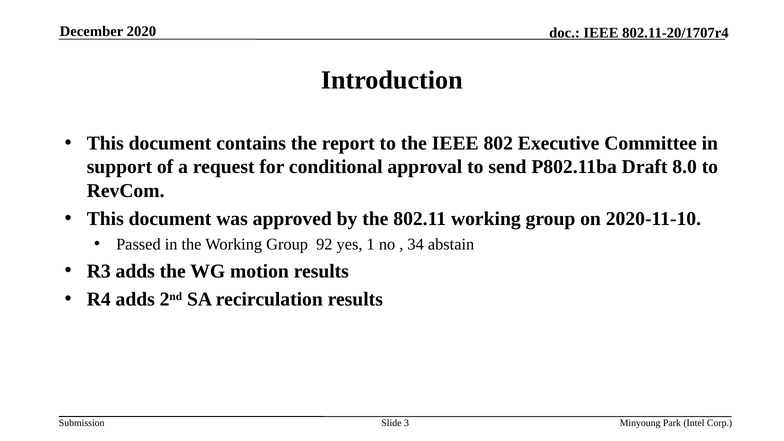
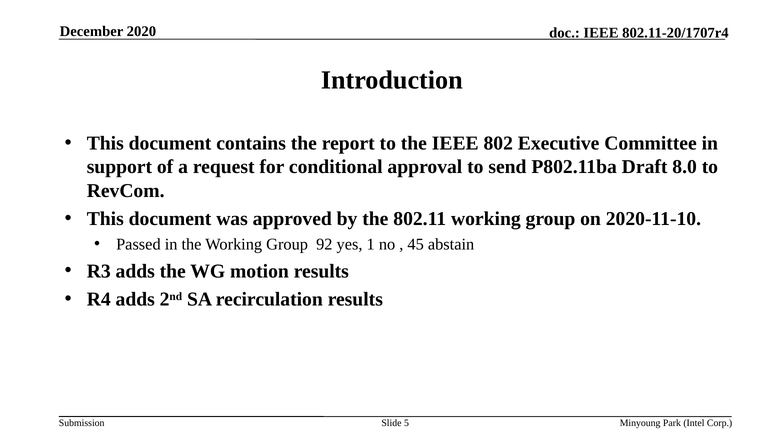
34: 34 -> 45 (416, 244)
3: 3 -> 5 (406, 423)
